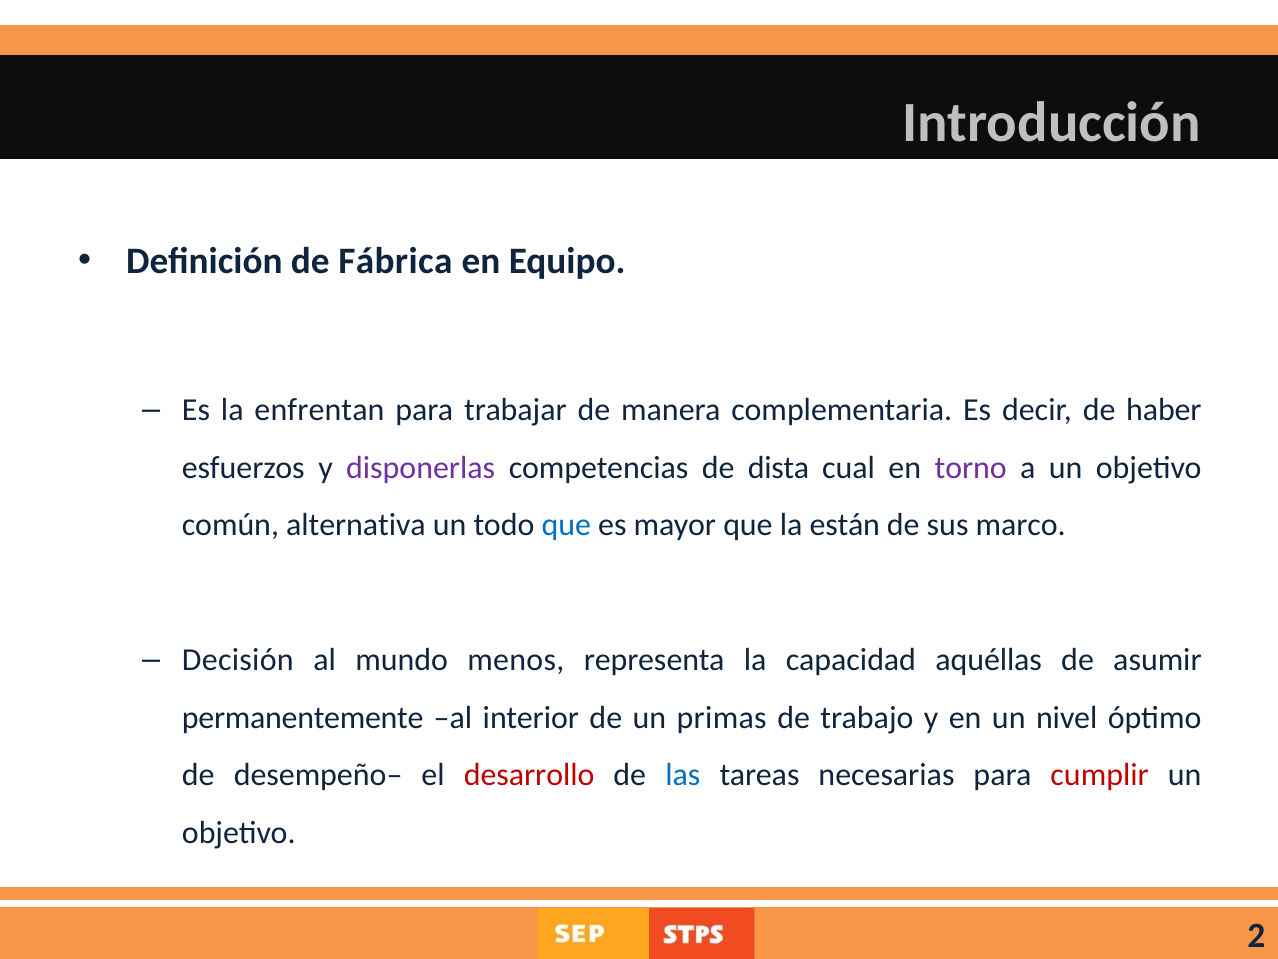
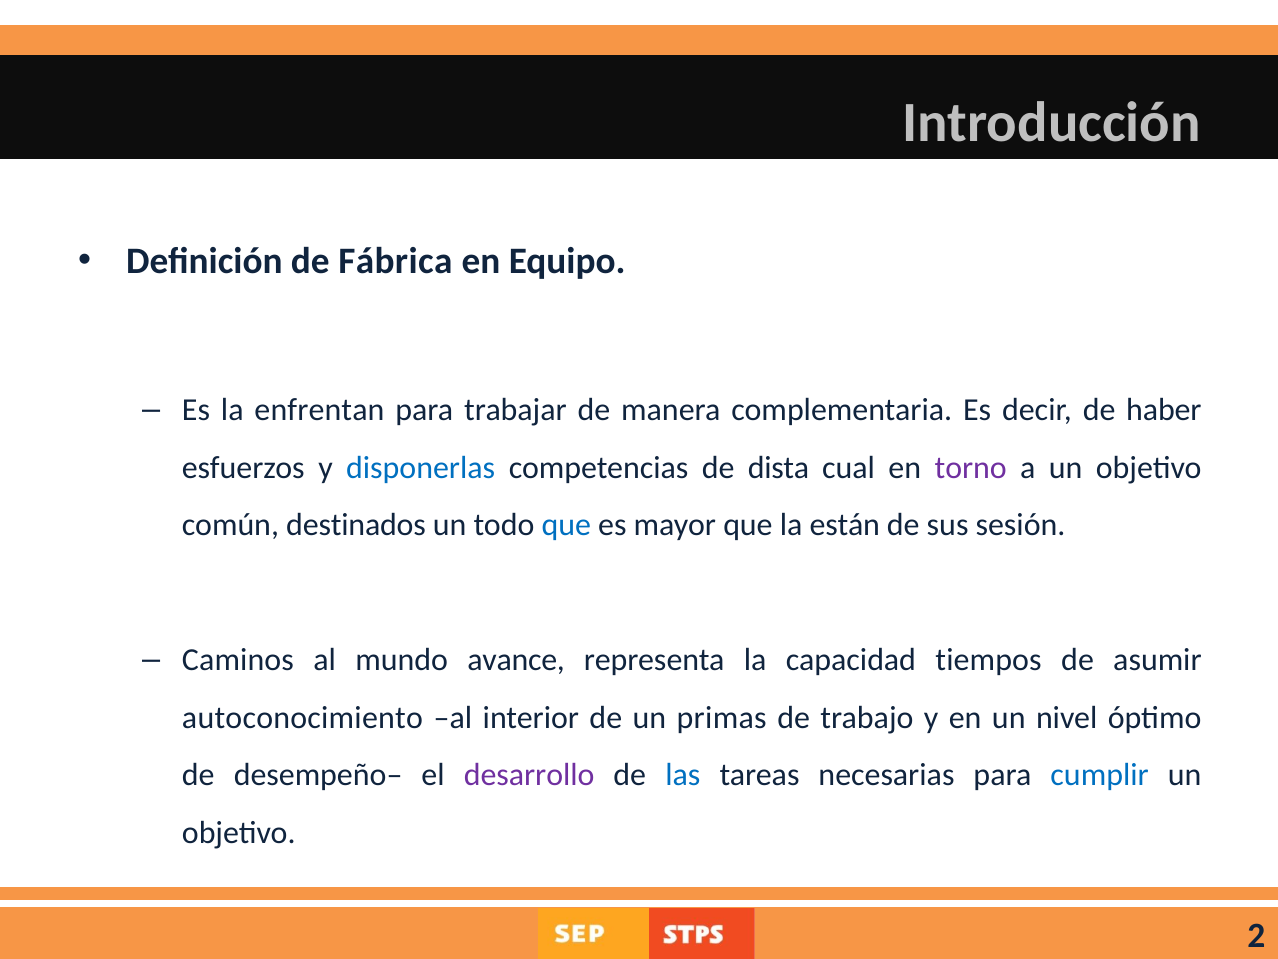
disponerlas colour: purple -> blue (421, 467)
alternativa: alternativa -> destinados (356, 525)
marco: marco -> sesión (1021, 525)
Decisión: Decisión -> Caminos (238, 660)
menos: menos -> avance (516, 660)
aquéllas: aquéllas -> tiempos (989, 660)
permanentemente: permanentemente -> autoconocimiento (302, 717)
desarrollo colour: red -> purple (529, 775)
cumplir colour: red -> blue (1100, 775)
